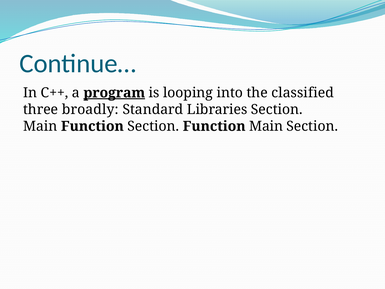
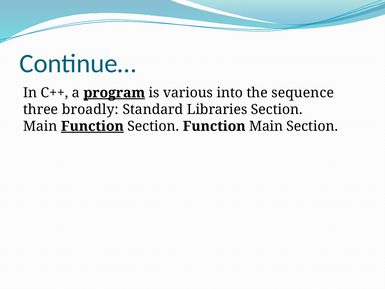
looping: looping -> various (188, 93)
classified: classified -> sequence (303, 93)
Function underline: none -> present (92, 126)
